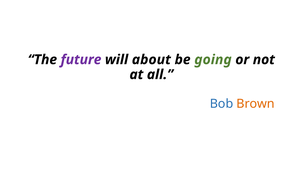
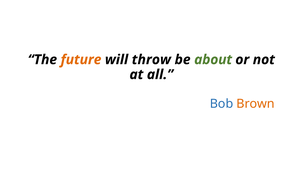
future colour: purple -> orange (81, 60)
about: about -> throw (151, 60)
going: going -> about (213, 60)
